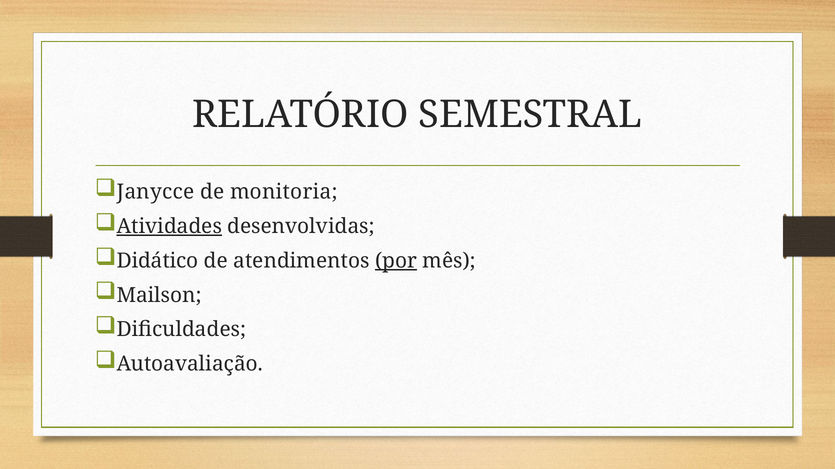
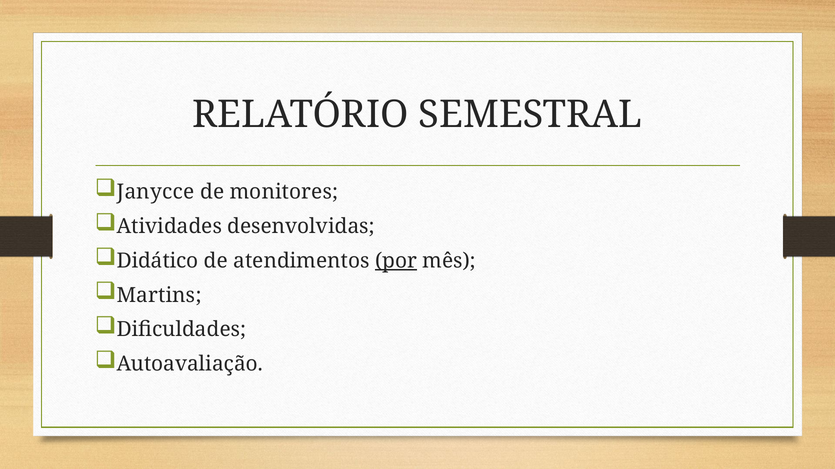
monitoria: monitoria -> monitores (284, 192)
Atividades underline: present -> none (169, 227)
Mailson: Mailson -> Martins (159, 296)
